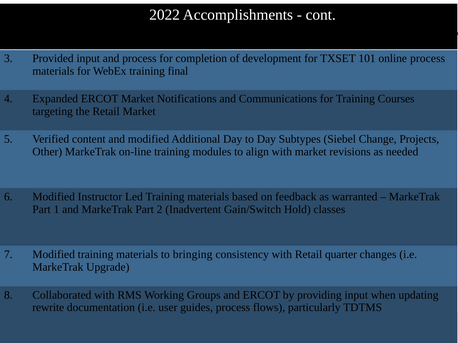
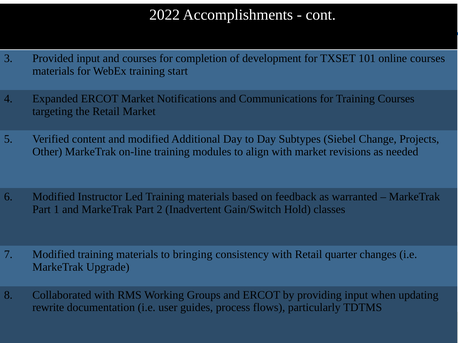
and process: process -> courses (139, 58)
online process: process -> courses (428, 58)
final: final -> start (178, 71)
